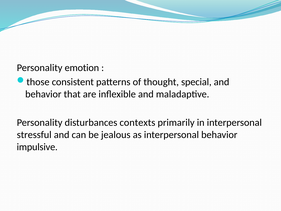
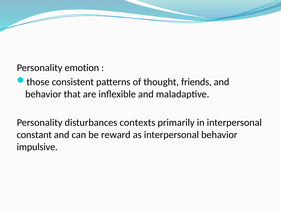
special: special -> friends (196, 82)
stressful: stressful -> constant (34, 135)
jealous: jealous -> reward (116, 135)
